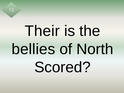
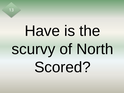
Their: Their -> Have (42, 31)
bellies: bellies -> scurvy (33, 49)
